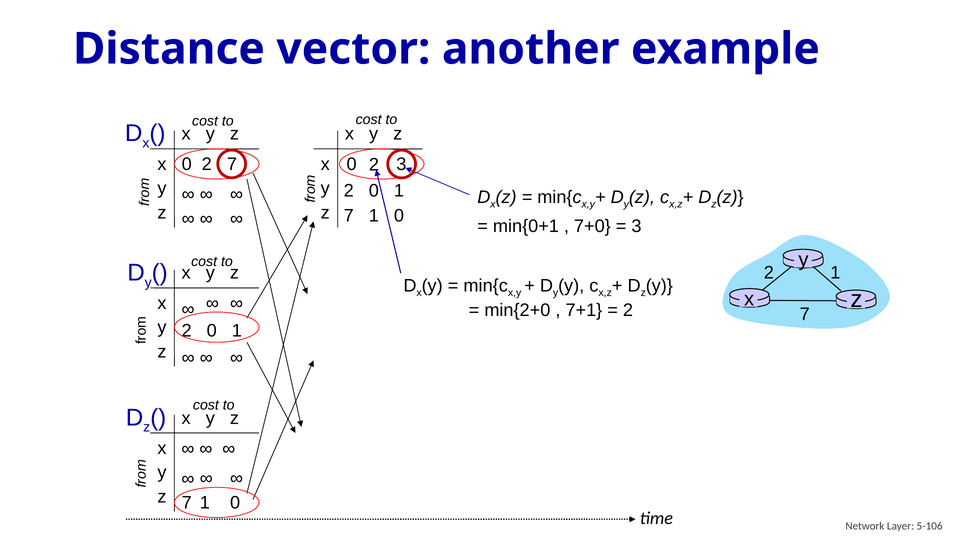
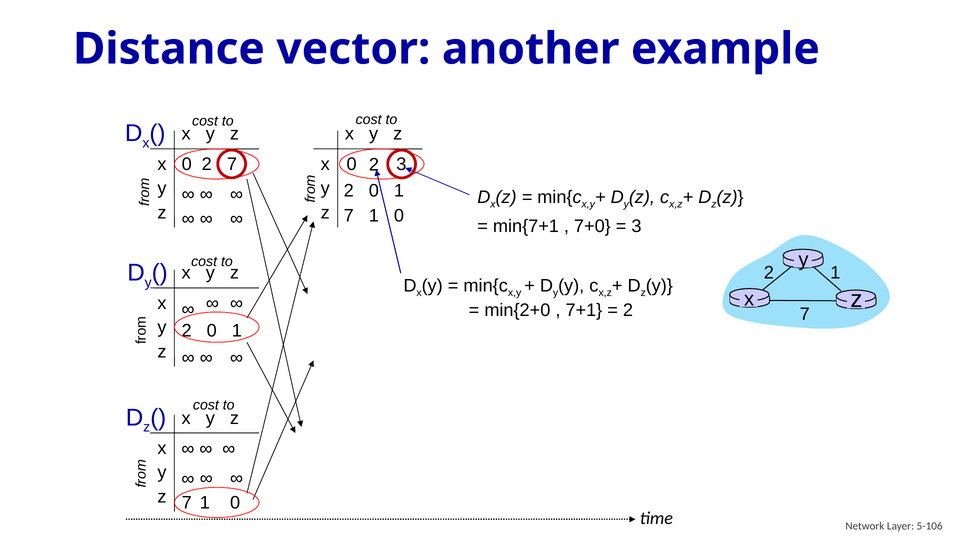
min{0+1: min{0+1 -> min{7+1 (526, 227)
